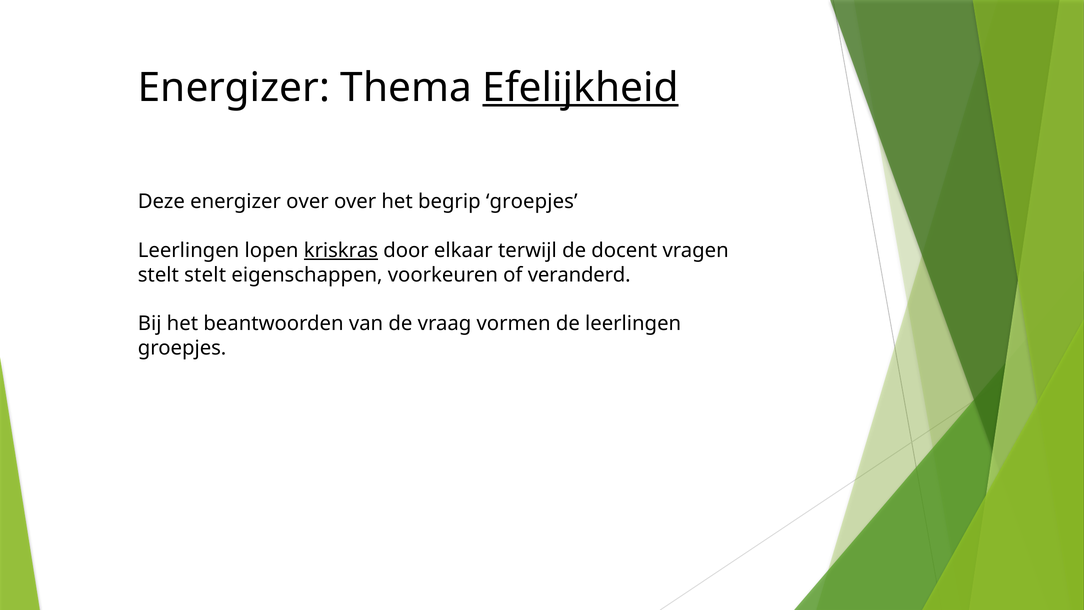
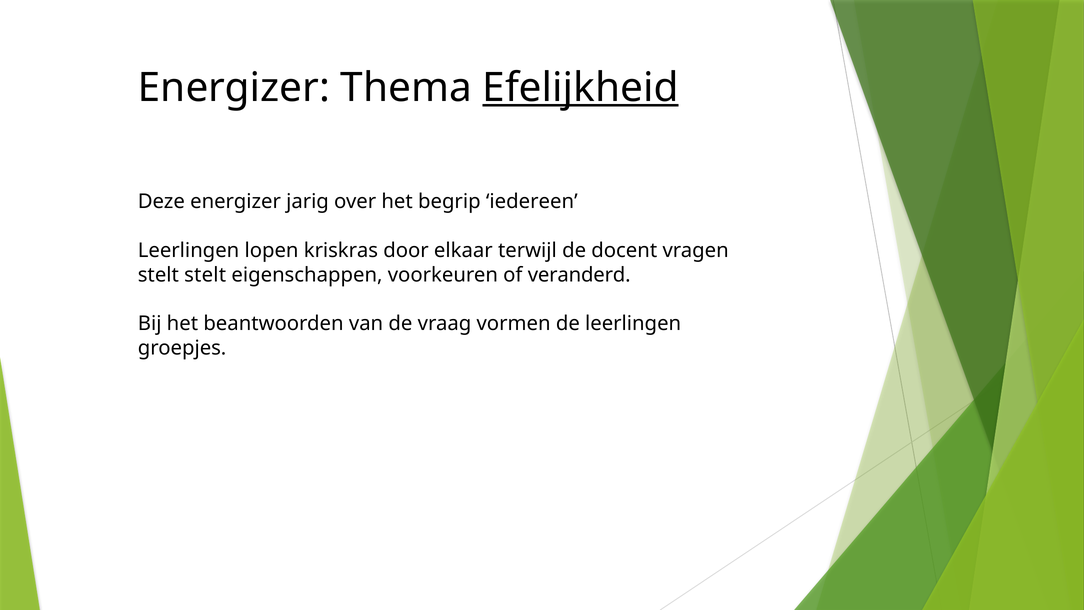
energizer over: over -> jarig (308, 202)
begrip groepjes: groepjes -> iedereen (532, 202)
kriskras underline: present -> none (341, 250)
